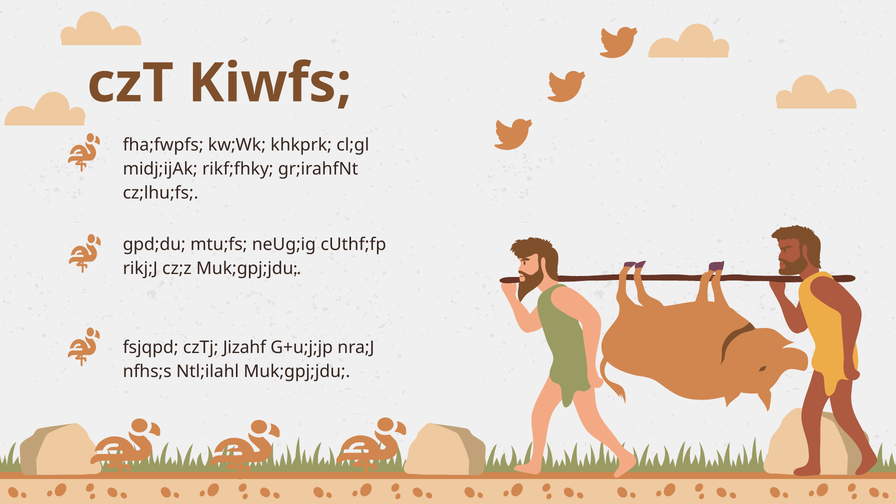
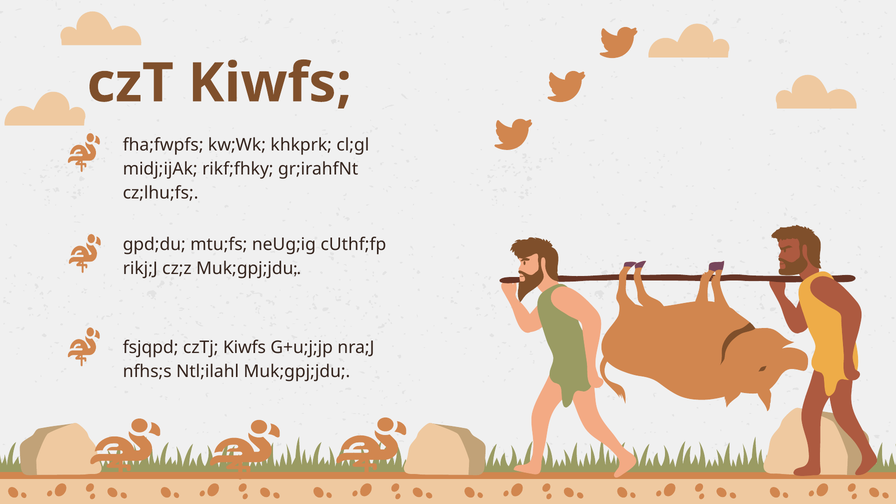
czTj Jizahf: Jizahf -> Kiwfs (244, 348)
